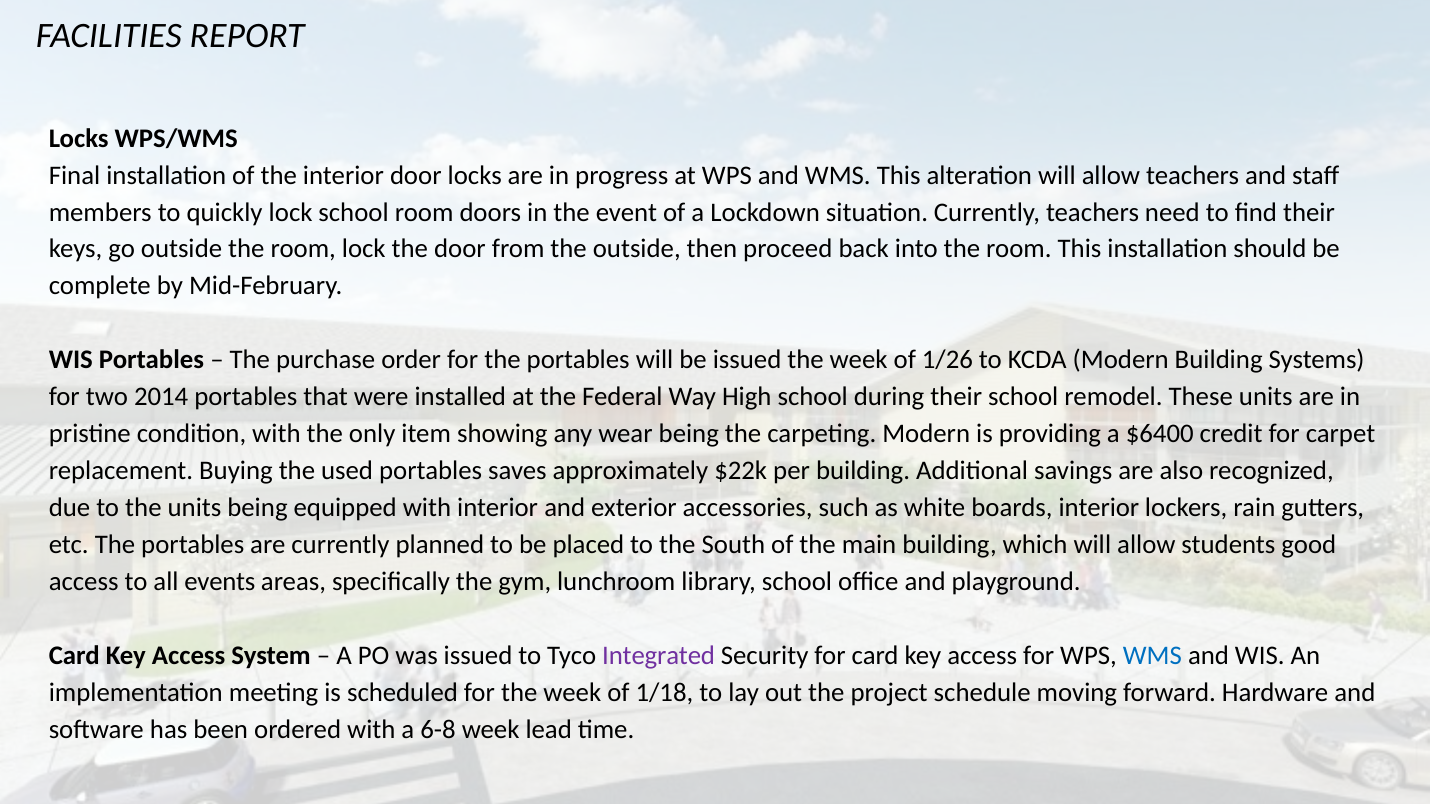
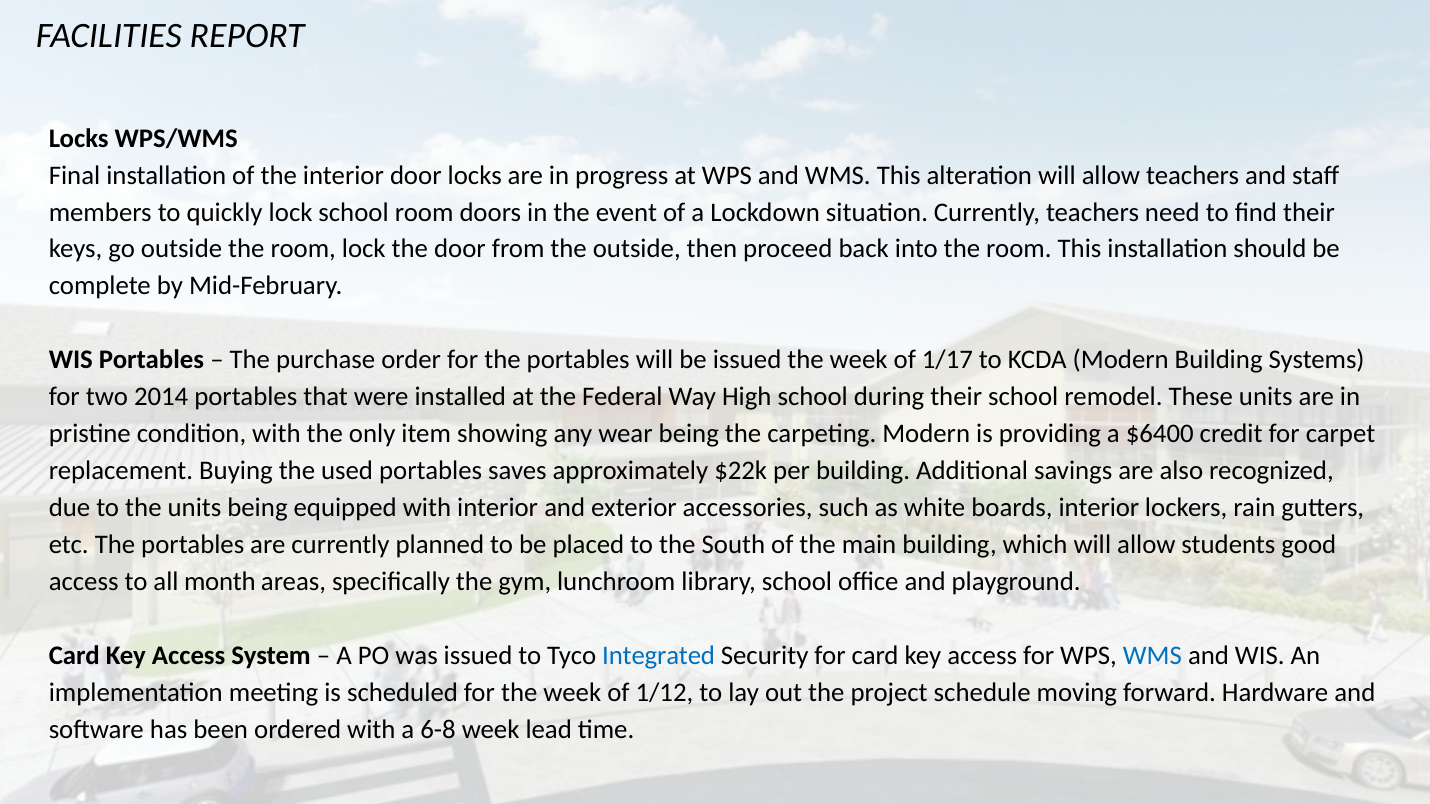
1/26: 1/26 -> 1/17 (947, 360)
events: events -> month (220, 582)
Integrated colour: purple -> blue (659, 656)
1/18: 1/18 -> 1/12 (664, 693)
